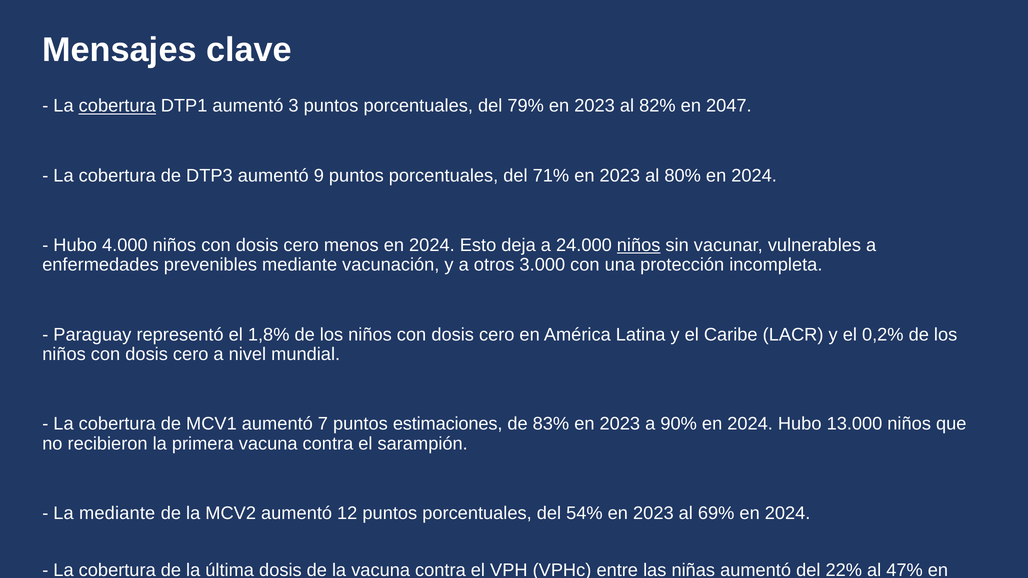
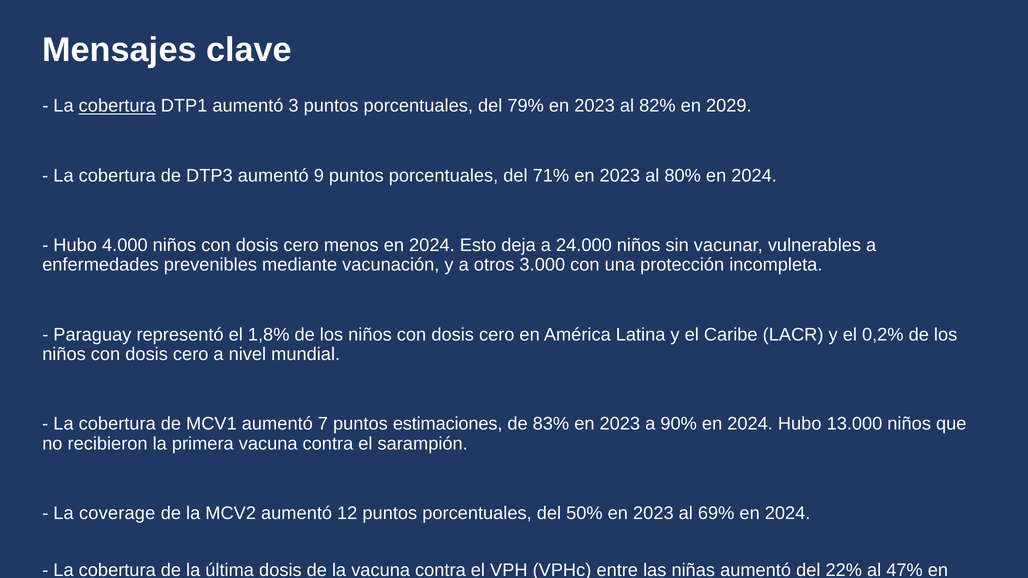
2047: 2047 -> 2029 (729, 106)
niños underline: present -> none (639, 245)
La mediante: mediante -> coverage (117, 513)
54%: 54% -> 50% (584, 513)
